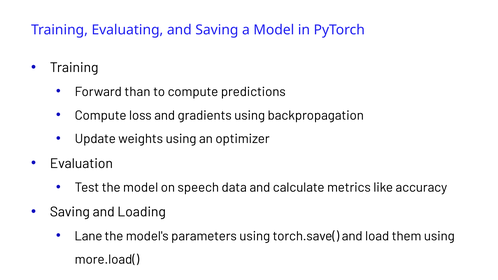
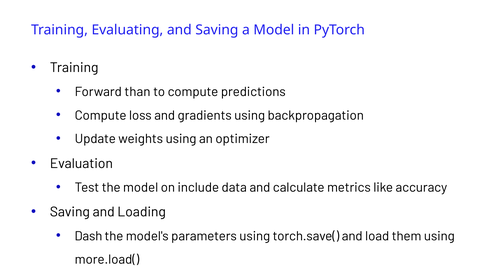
speech: speech -> include (198, 188)
Lane: Lane -> Dash (88, 236)
